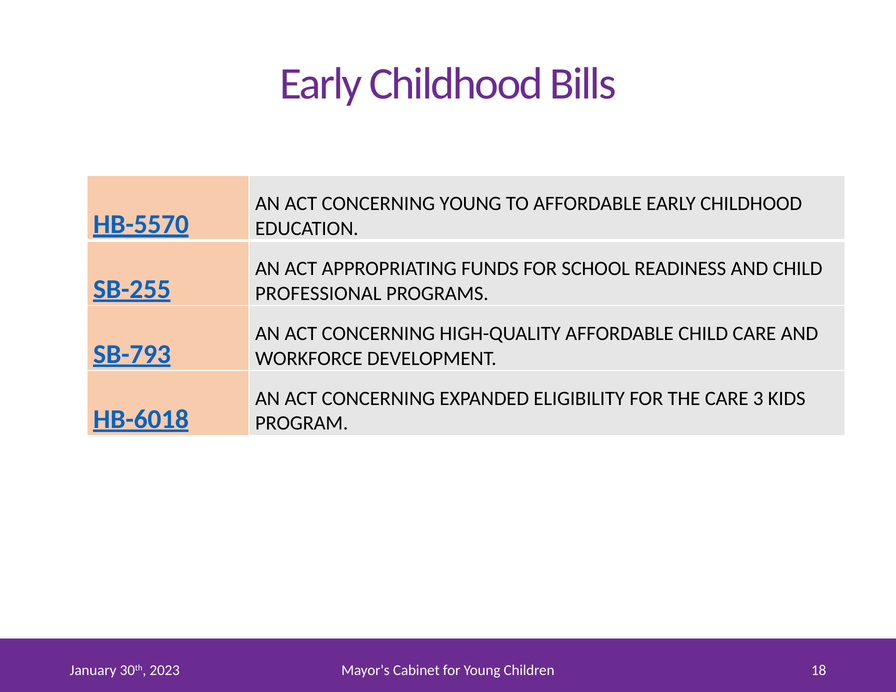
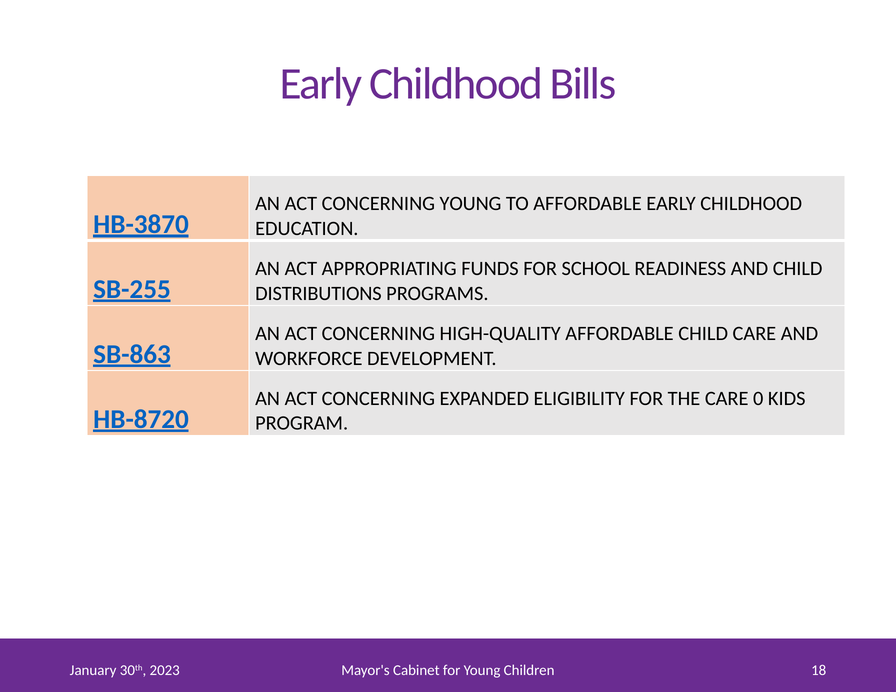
HB-5570: HB-5570 -> HB-3870 (141, 224)
PROFESSIONAL: PROFESSIONAL -> DISTRIBUTIONS (318, 294)
SB-793: SB-793 -> SB-863 (132, 354)
3: 3 -> 0 (758, 399)
HB-6018: HB-6018 -> HB-8720 (141, 419)
